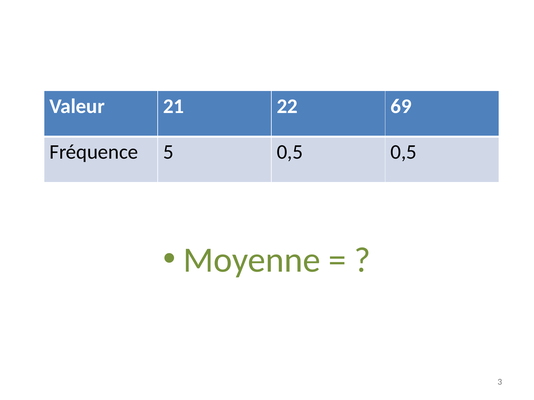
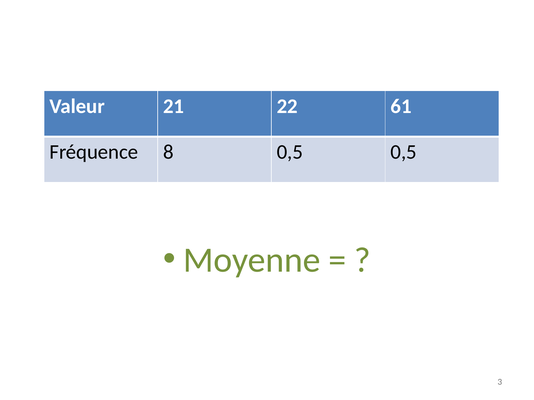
69: 69 -> 61 (401, 107)
5: 5 -> 8 (168, 152)
